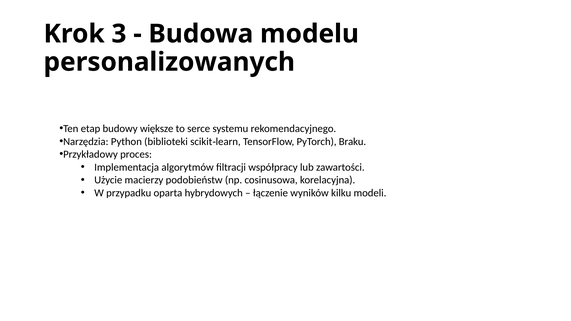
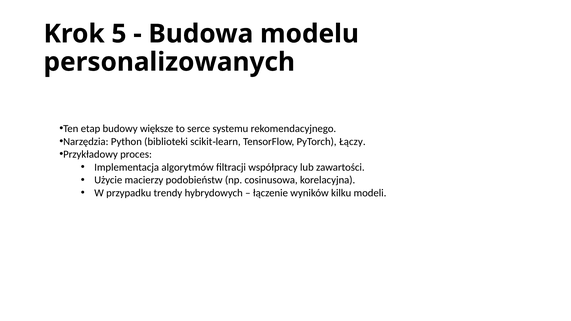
3: 3 -> 5 (119, 34)
Braku: Braku -> Łączy (352, 142)
oparta: oparta -> trendy (168, 193)
